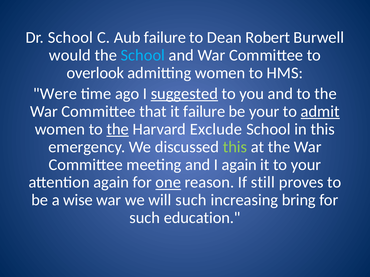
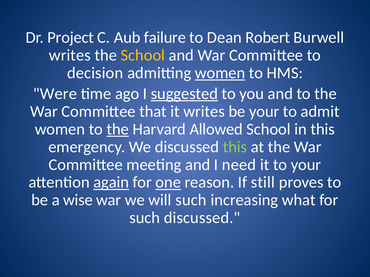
Dr School: School -> Project (71, 38)
would: would -> writes (70, 55)
School colour: light blue -> yellow (143, 55)
overlook: overlook -> decision (95, 73)
women underline: none -> present (220, 73)
it failure: failure -> writes (204, 112)
admit underline: present -> none (320, 112)
Exclude: Exclude -> Allowed (216, 129)
I again: again -> need (239, 165)
again underline: none -> present (111, 183)
bring: bring -> what (299, 200)
such education: education -> discussed (202, 218)
